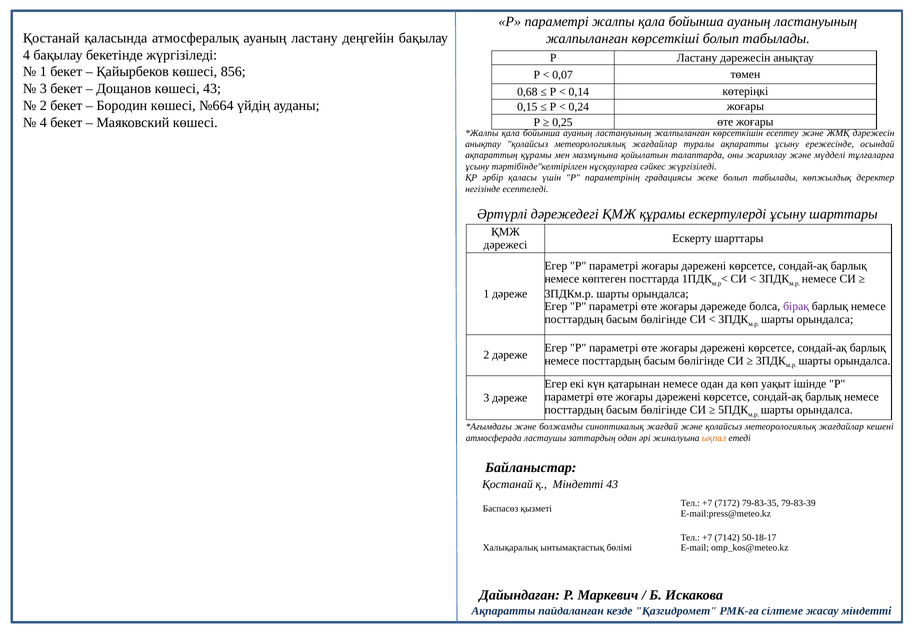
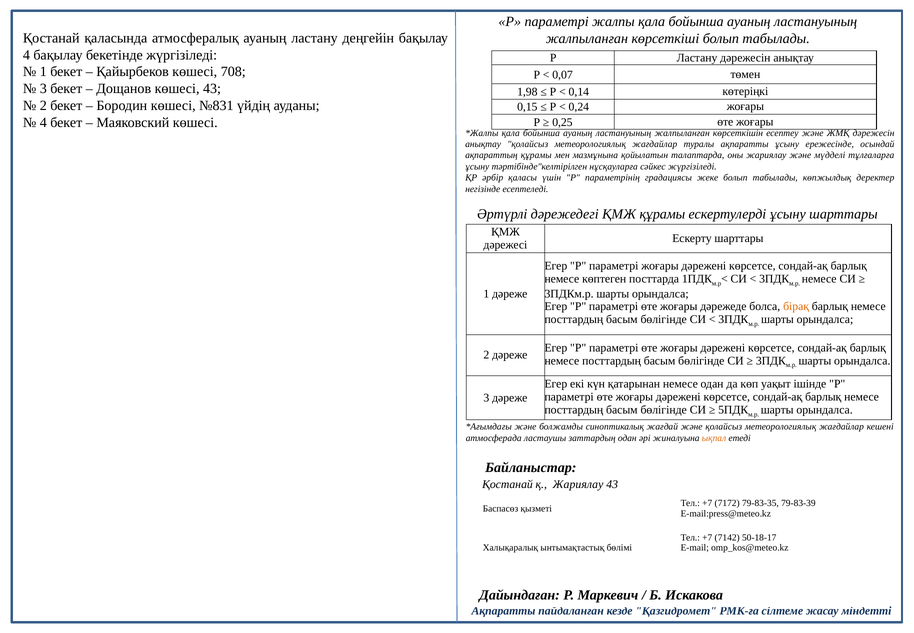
856: 856 -> 708 (233, 72)
0,68: 0,68 -> 1,98 (527, 92)
№664: №664 -> №831 (216, 106)
бірақ colour: purple -> orange (796, 306)
қ Міндетті: Міндетті -> Жариялау (578, 484)
